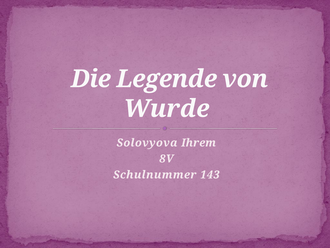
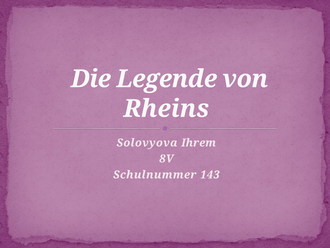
Wurde: Wurde -> Rheins (166, 108)
